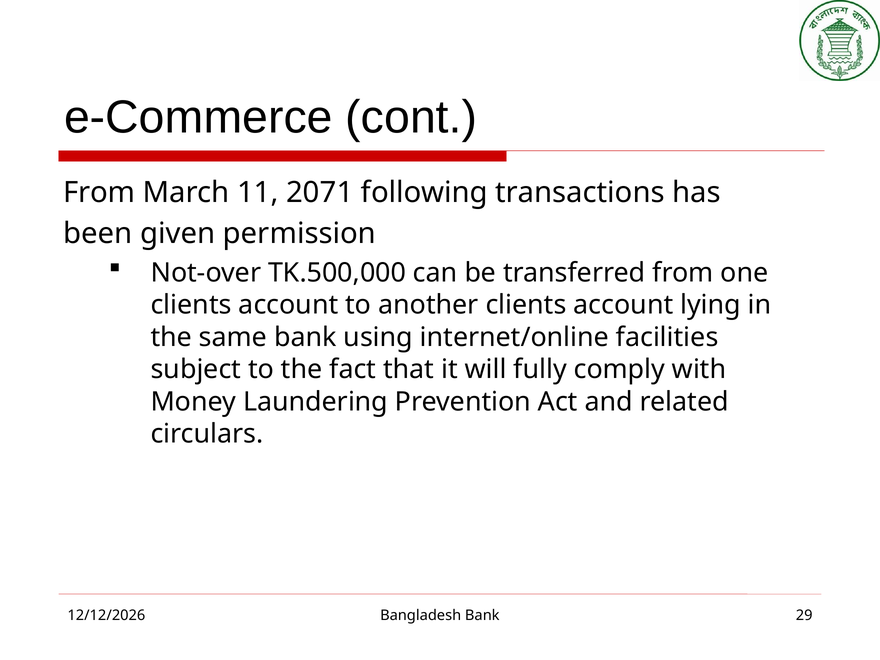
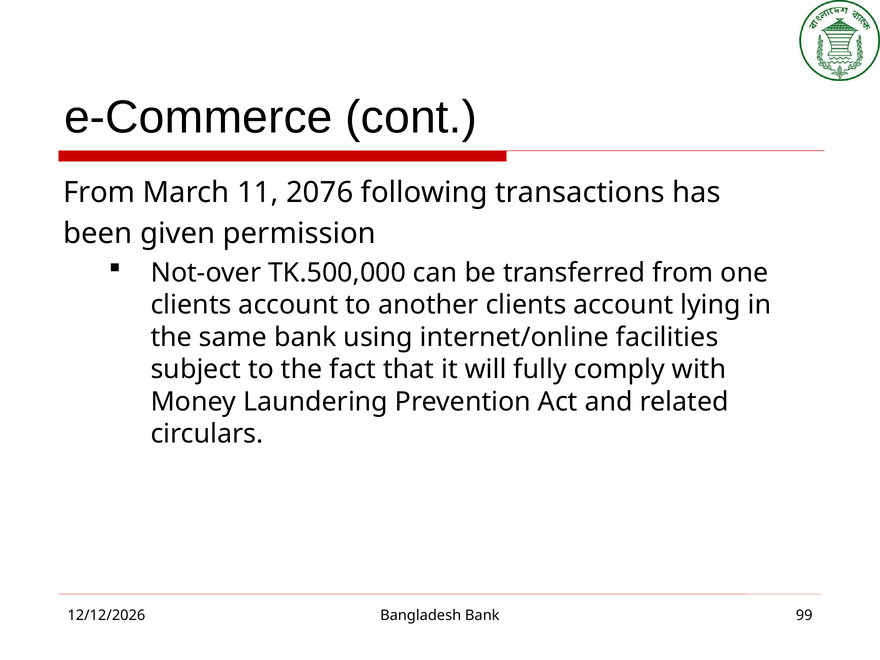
2071: 2071 -> 2076 (320, 193)
29: 29 -> 99 (804, 615)
